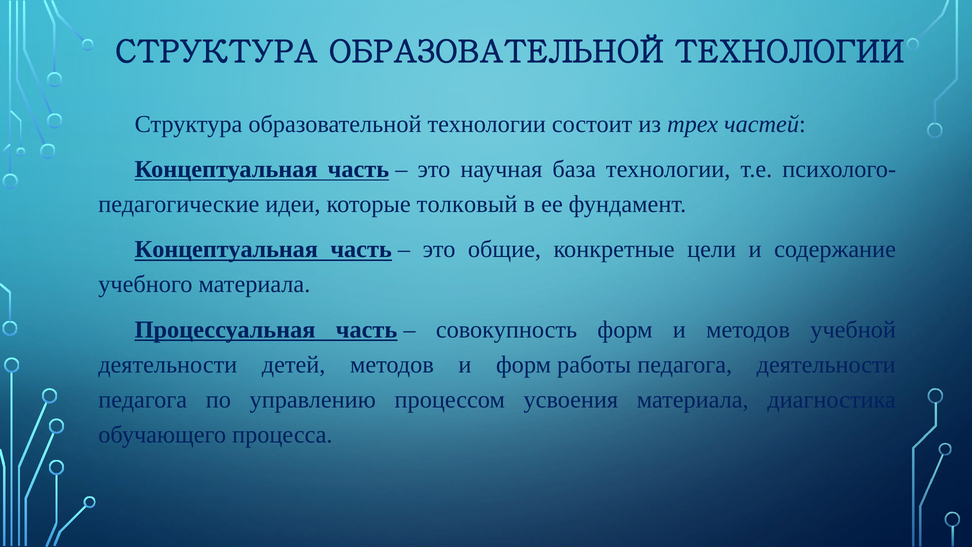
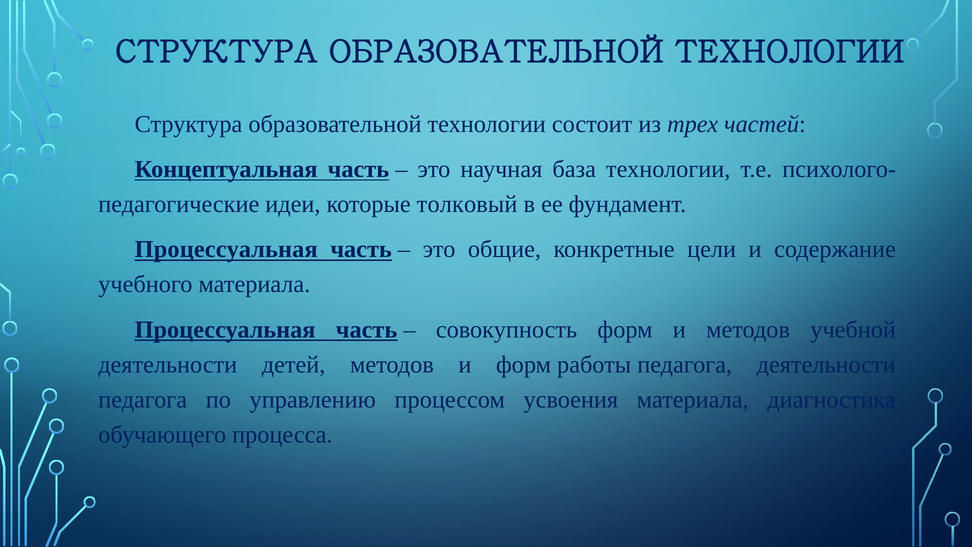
Концептуальная: Концептуальная -> Процессуальная (226, 249)
